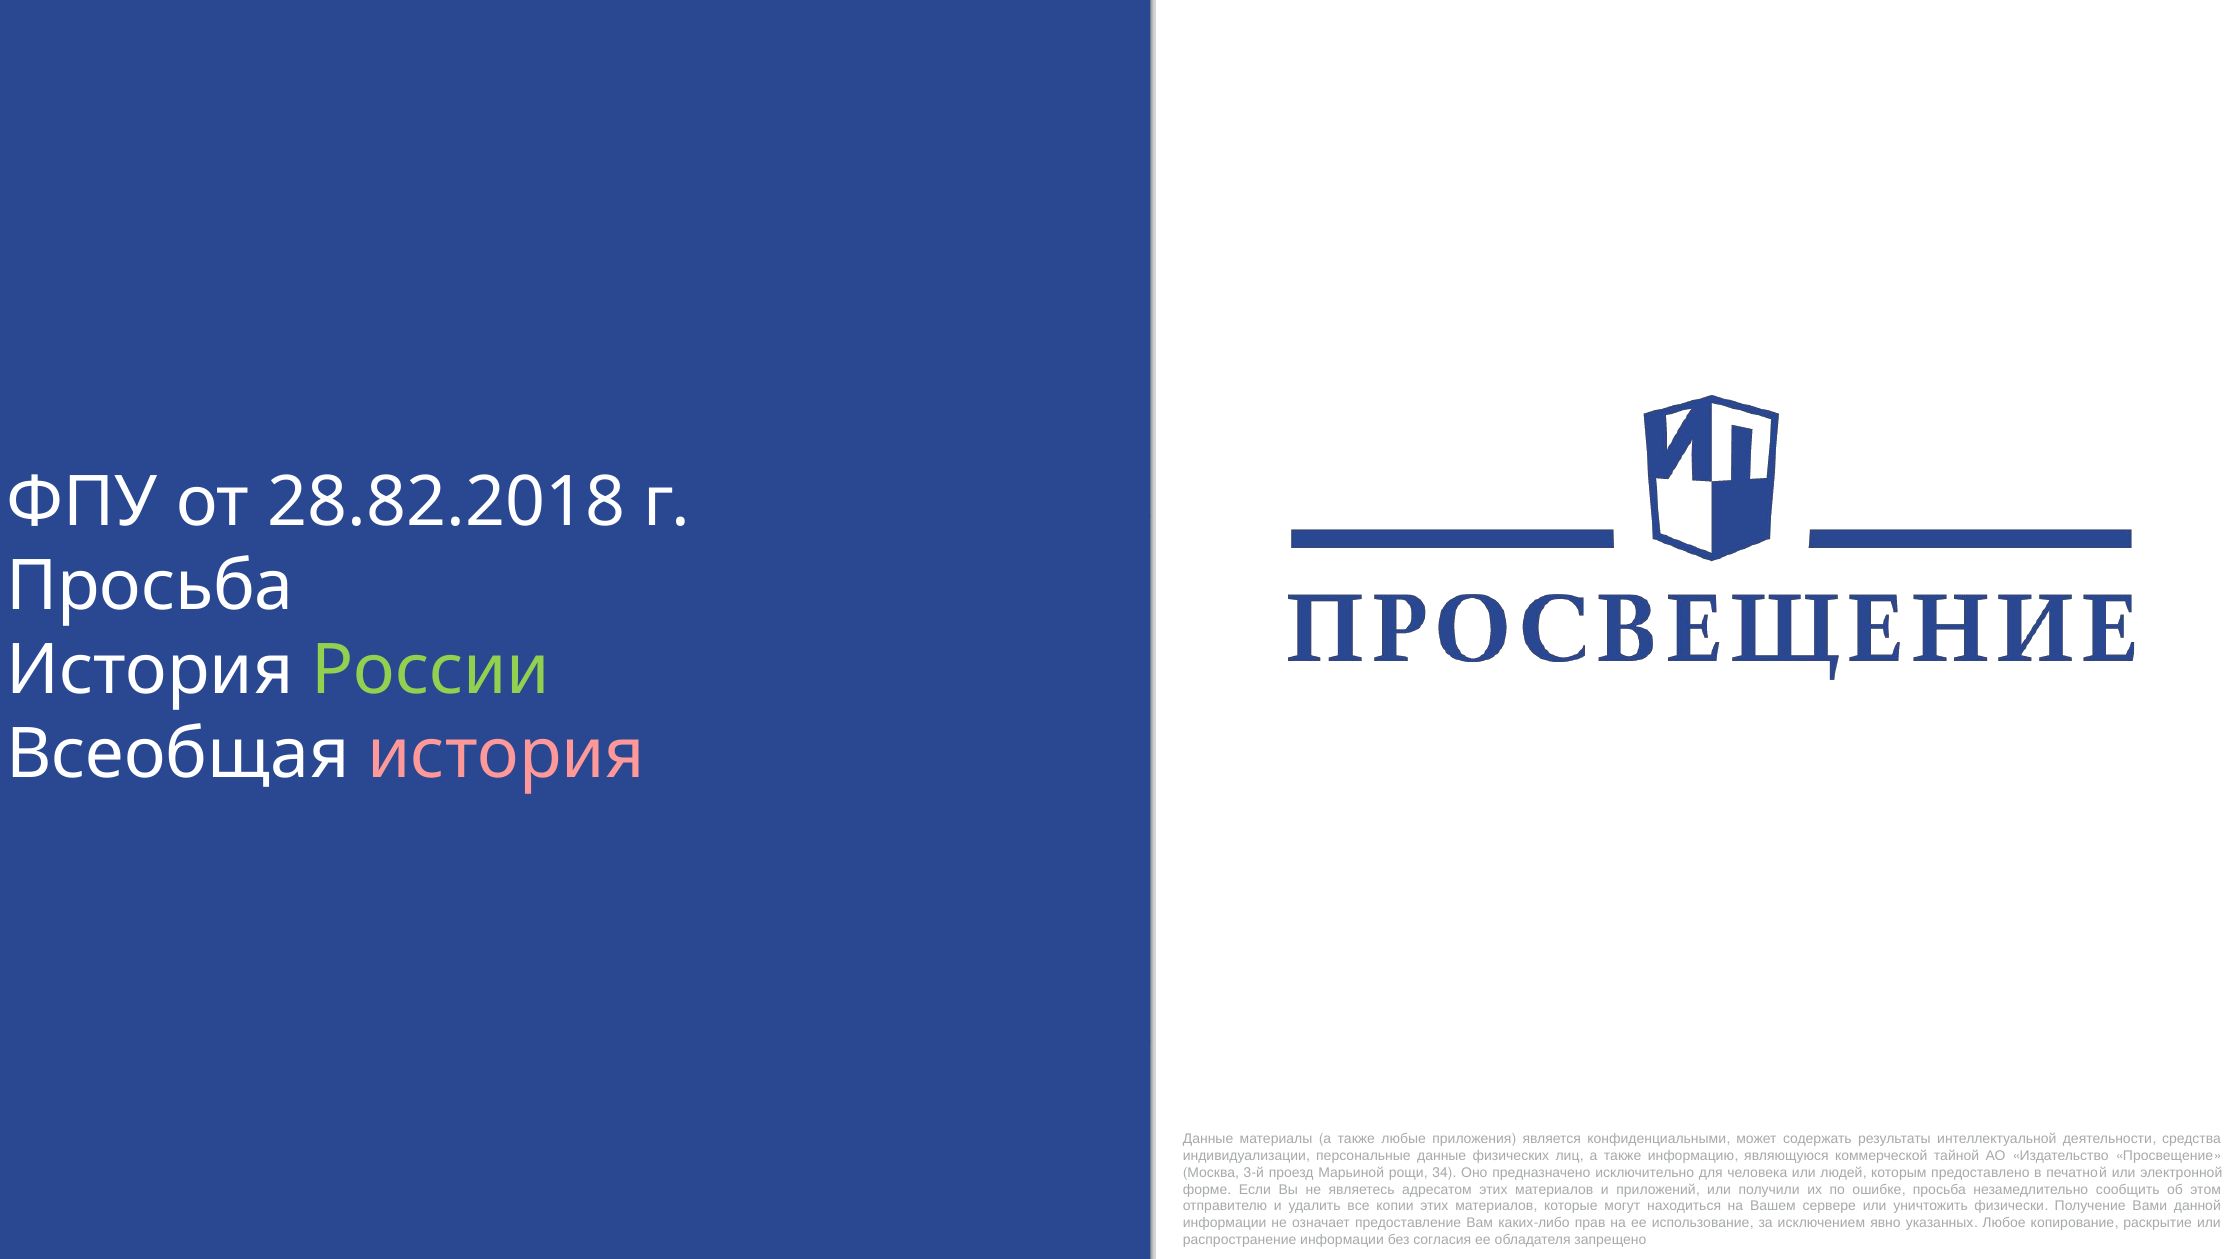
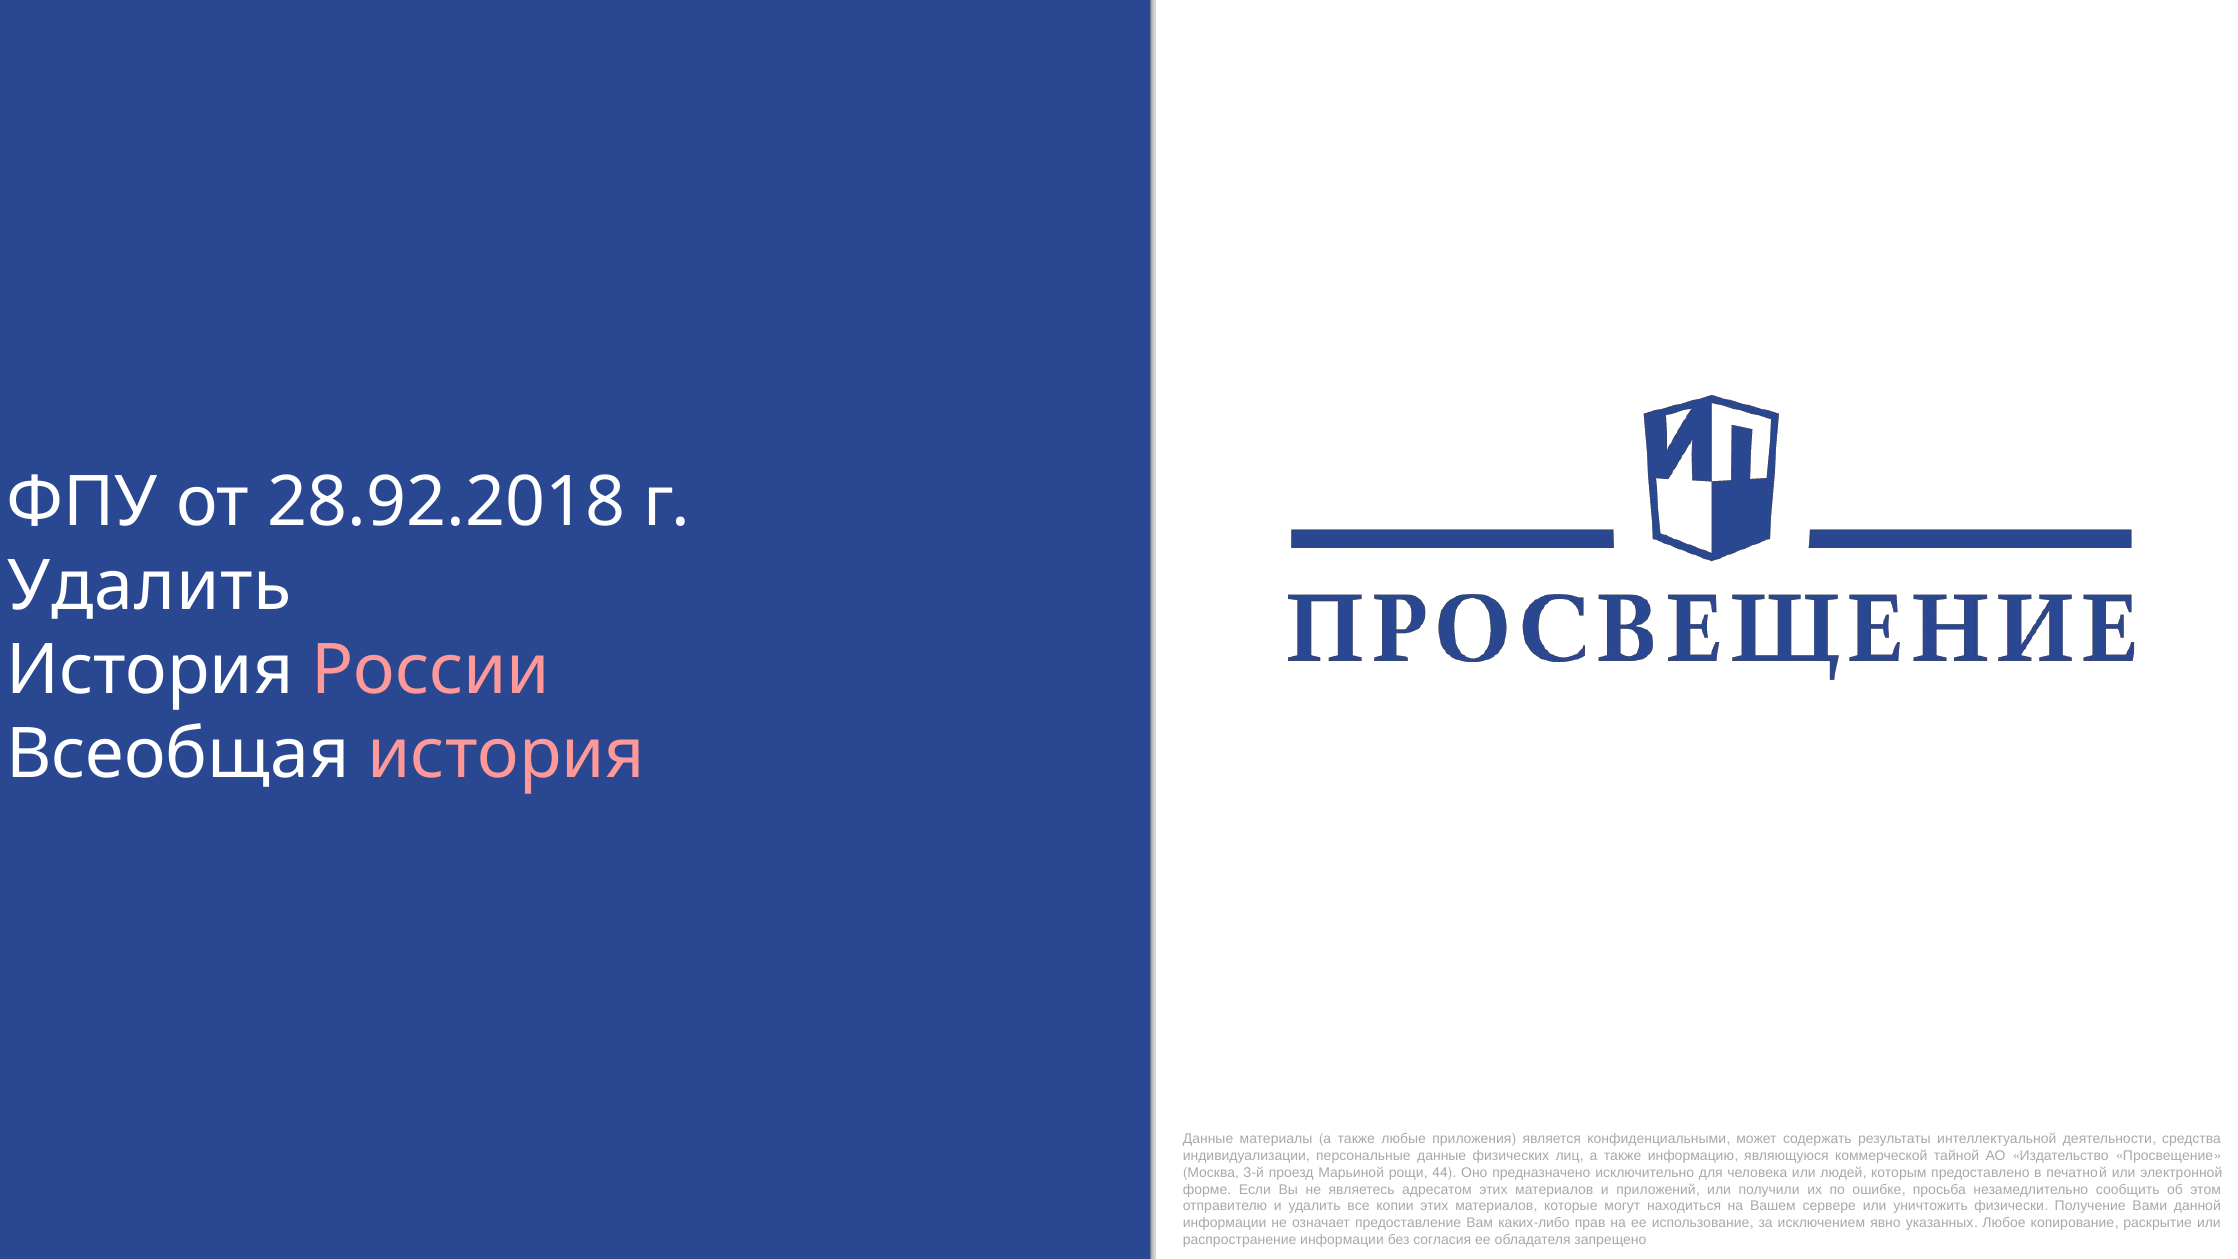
28.82.2018: 28.82.2018 -> 28.92.2018 (446, 502)
Просьба: Просьба -> Удалить (150, 586)
России colour: light green -> pink (431, 670)
34: 34 -> 44 (1444, 1173)
